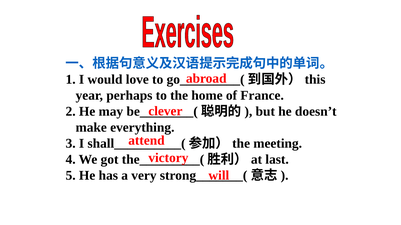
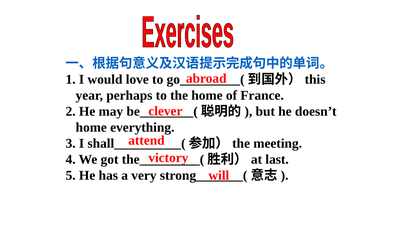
make: make -> home (91, 128)
